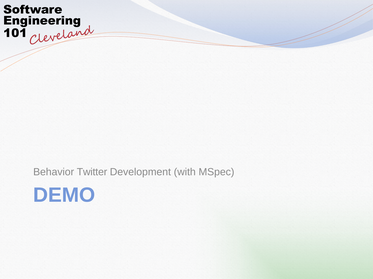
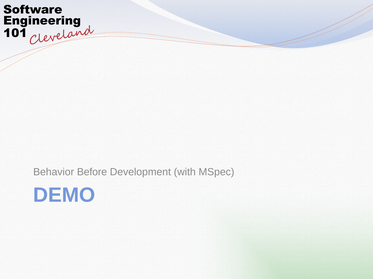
Twitter: Twitter -> Before (92, 172)
